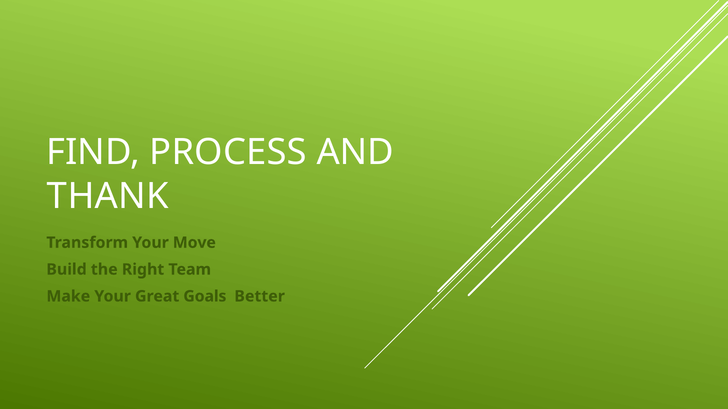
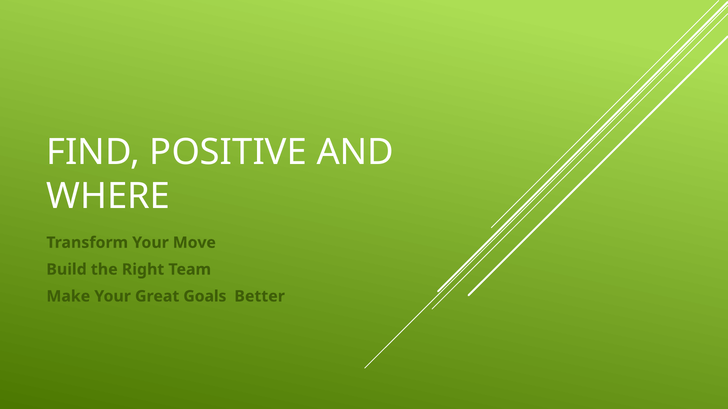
PROCESS: PROCESS -> POSITIVE (228, 153)
THANK: THANK -> WHERE (108, 196)
